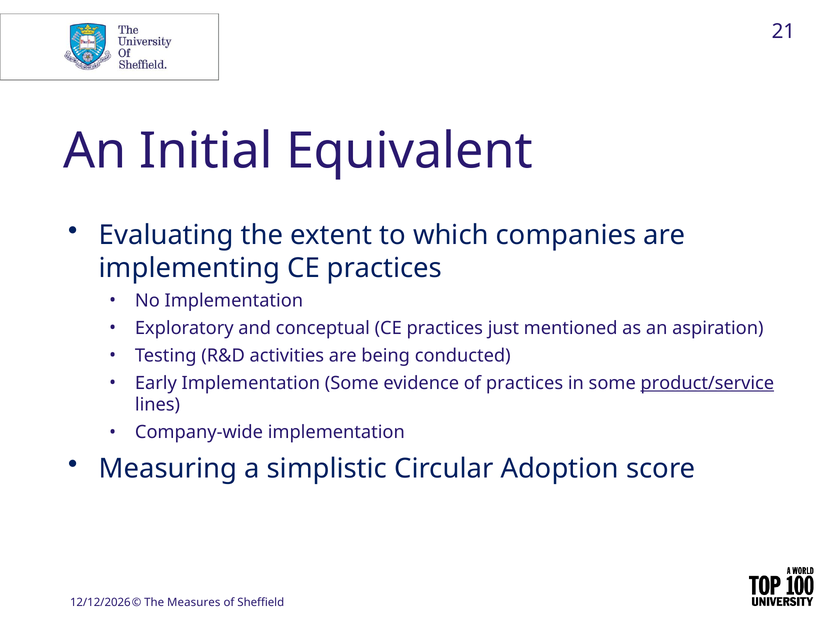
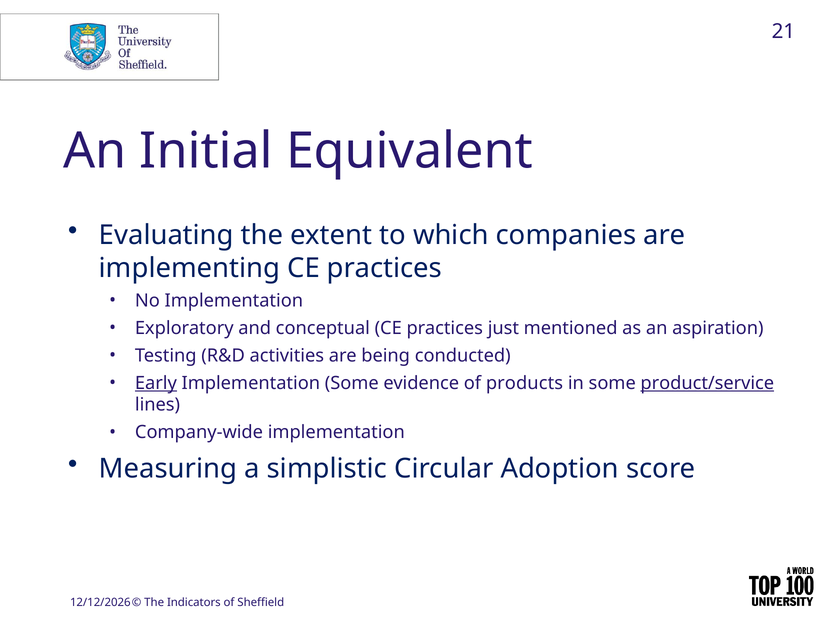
Early underline: none -> present (156, 383)
of practices: practices -> products (524, 383)
Measures: Measures -> Indicators (194, 602)
